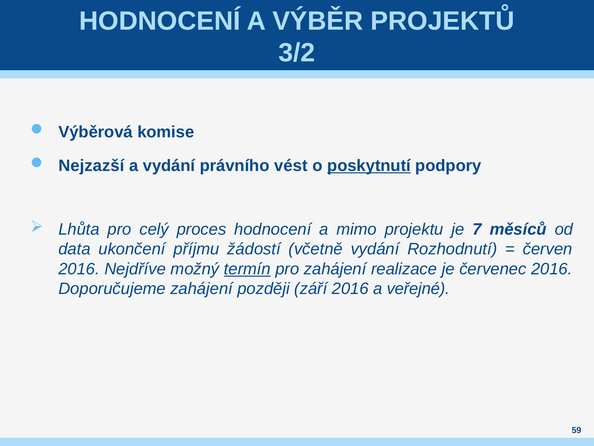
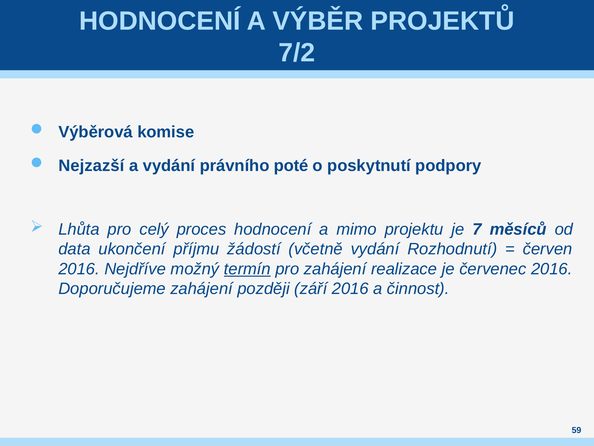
3/2: 3/2 -> 7/2 (297, 53)
vést: vést -> poté (291, 166)
poskytnutí underline: present -> none (369, 166)
veřejné: veřejné -> činnost (418, 288)
